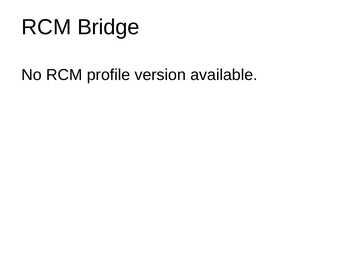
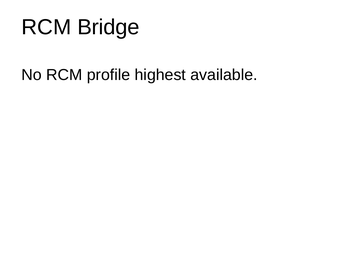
version: version -> highest (160, 75)
